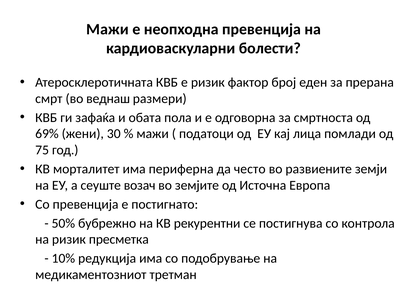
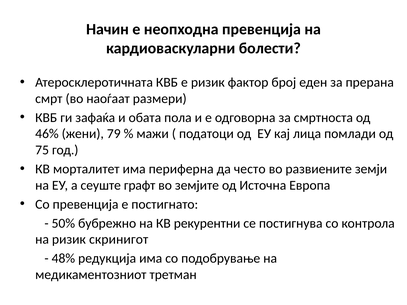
Мажи: Мажи -> Начин (107, 29)
веднаш: веднаш -> наоѓаат (108, 99)
69%: 69% -> 46% (47, 134)
30: 30 -> 79 (114, 134)
возач: возач -> графт (140, 185)
пресметка: пресметка -> скринигот (119, 240)
10%: 10% -> 48% (63, 259)
